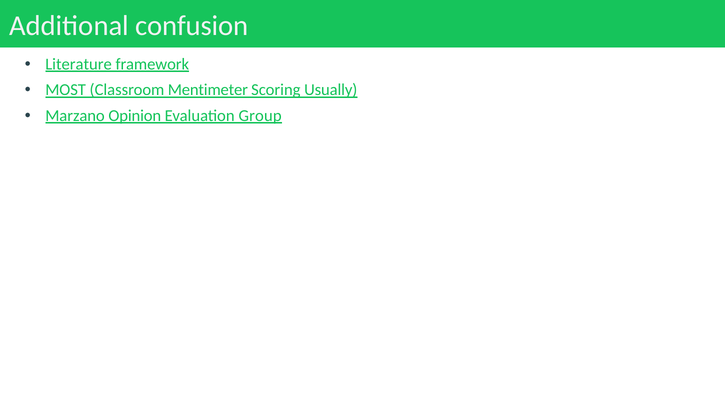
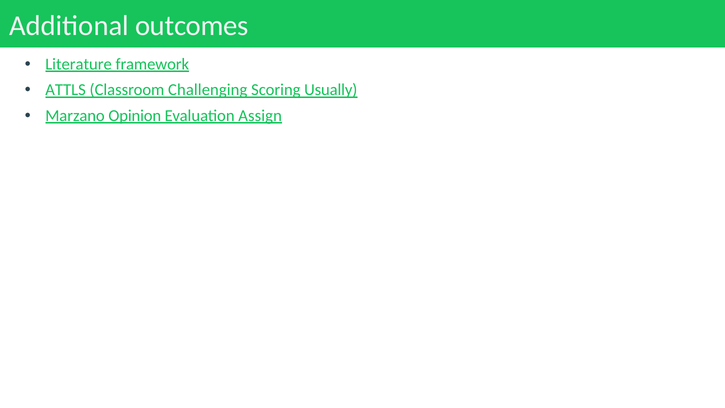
confusion: confusion -> outcomes (192, 26)
MOST: MOST -> ATTLS (66, 90)
Mentimeter: Mentimeter -> Challenging (208, 90)
Group: Group -> Assign (260, 116)
